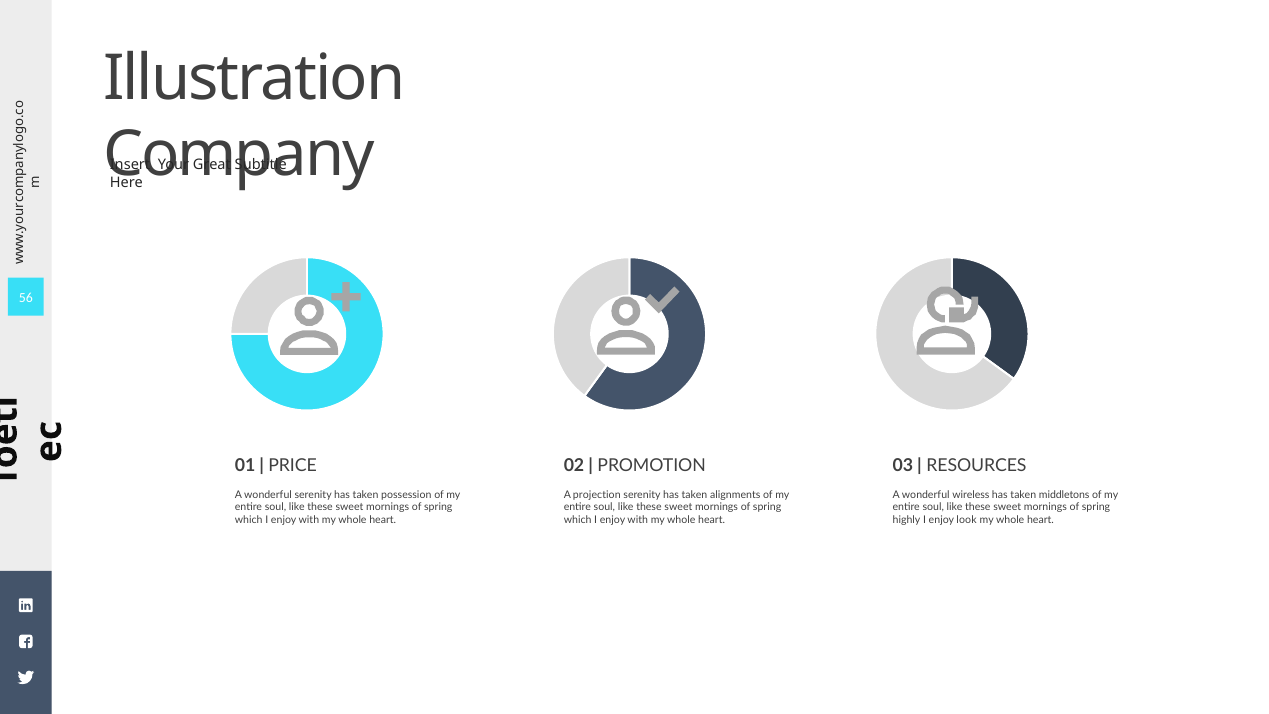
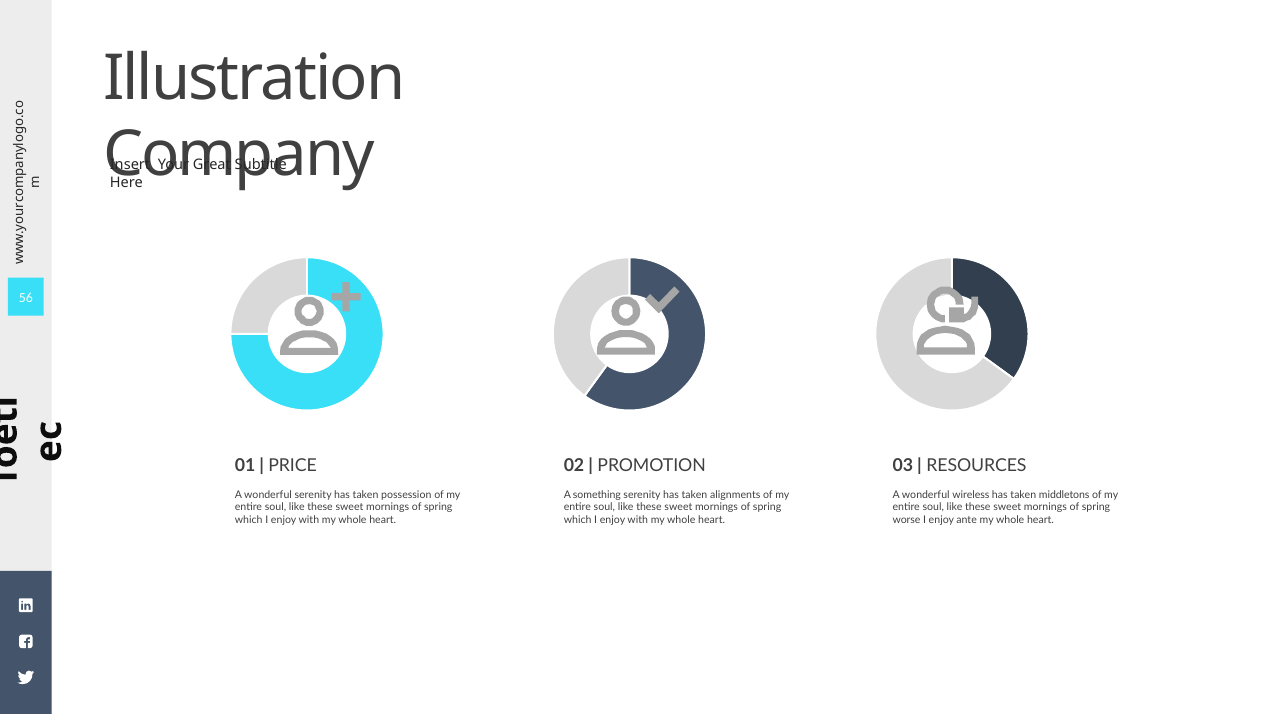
projection: projection -> something (597, 494)
highly: highly -> worse (907, 520)
look: look -> ante (967, 520)
